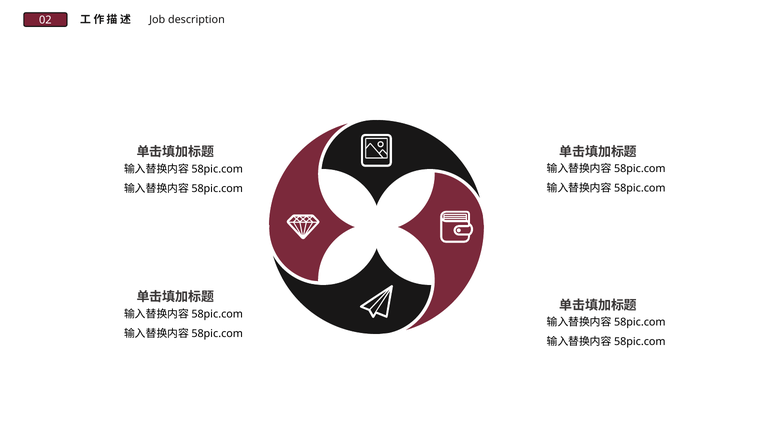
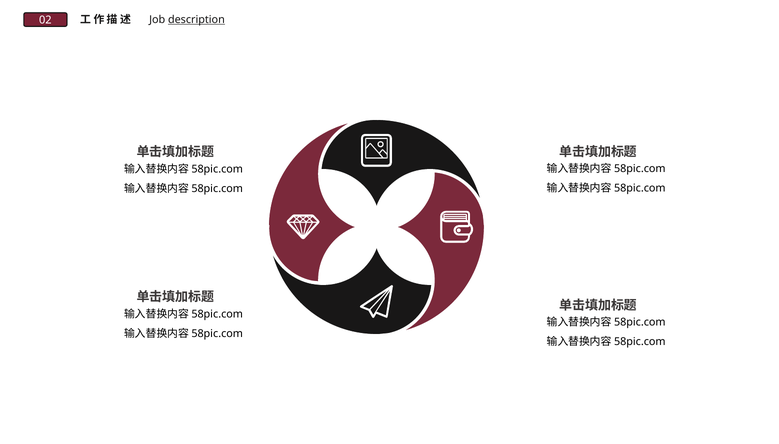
description underline: none -> present (196, 20)
